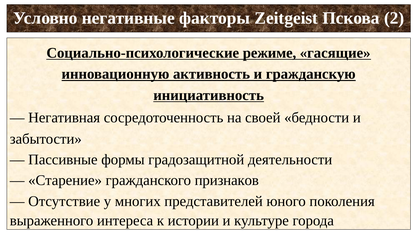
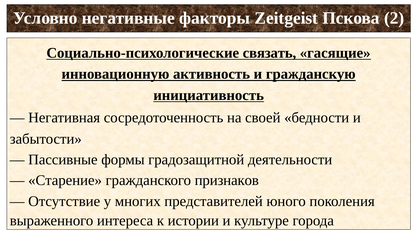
режиме: режиме -> связать (269, 53)
